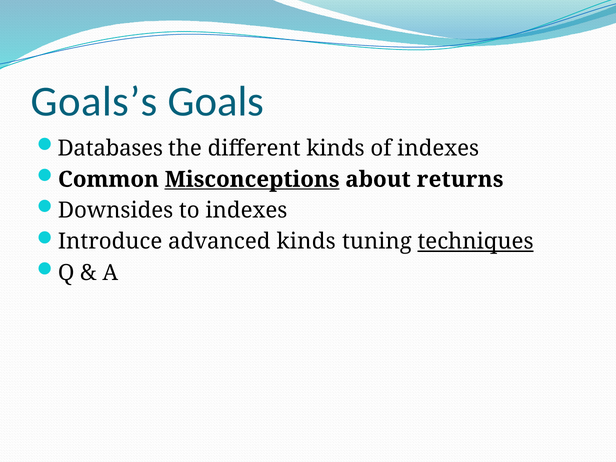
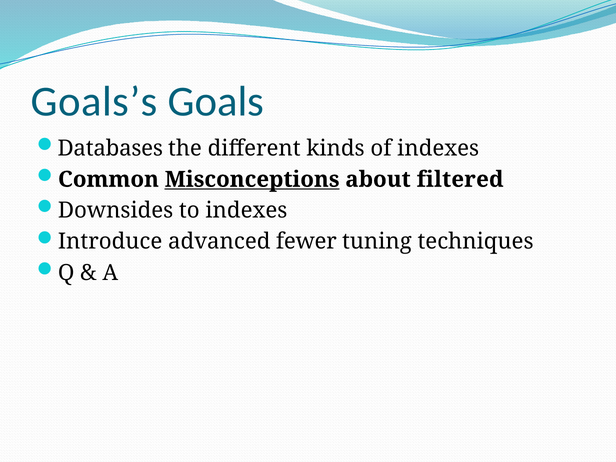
returns: returns -> filtered (460, 179)
advanced kinds: kinds -> fewer (306, 242)
techniques underline: present -> none (476, 242)
